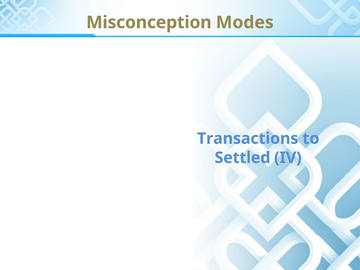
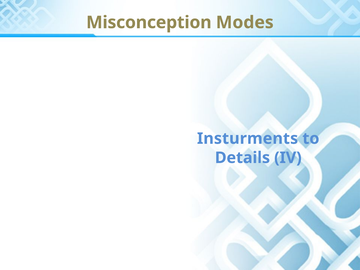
Transactions: Transactions -> Insturments (248, 139)
Settled: Settled -> Details (242, 158)
